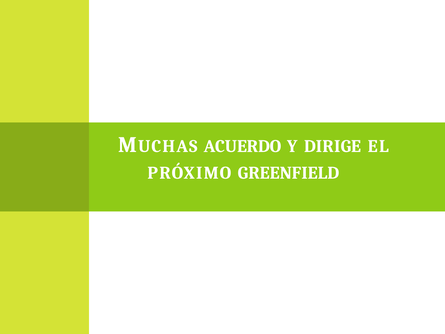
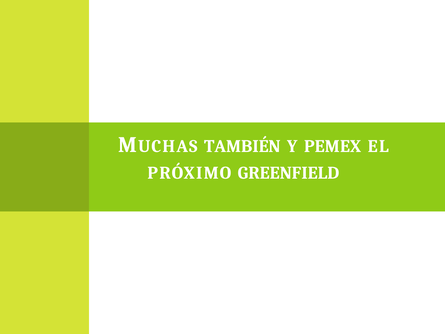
ACUERDO: ACUERDO -> TAMBIÉN (243, 146)
DIRIGE: DIRIGE -> PEMEX (333, 146)
